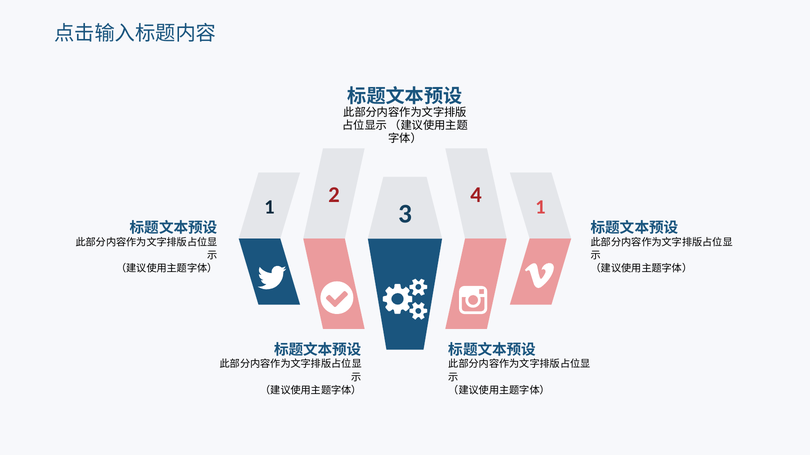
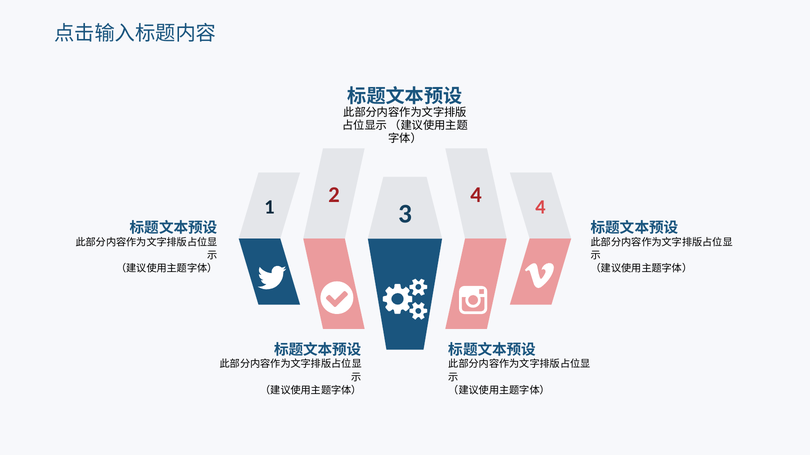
1 1: 1 -> 4 (540, 207)
